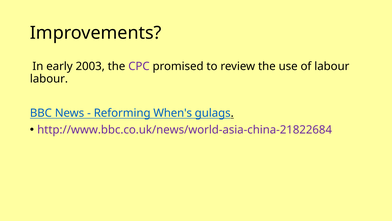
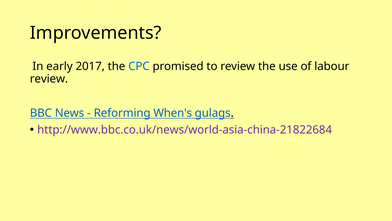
2003: 2003 -> 2017 (90, 66)
CPC colour: purple -> blue (139, 66)
labour: labour -> review (49, 79)
